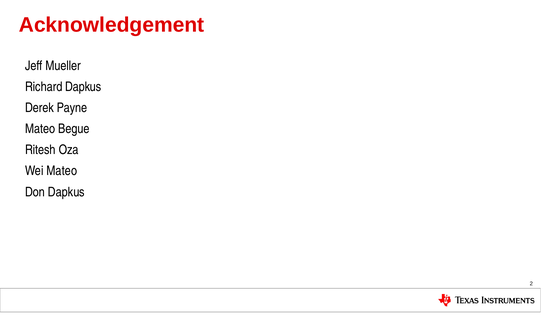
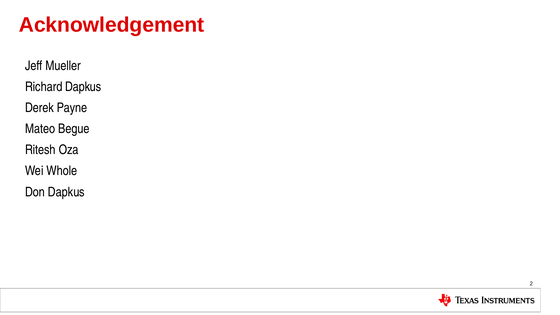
Wei Mateo: Mateo -> Whole (62, 171)
